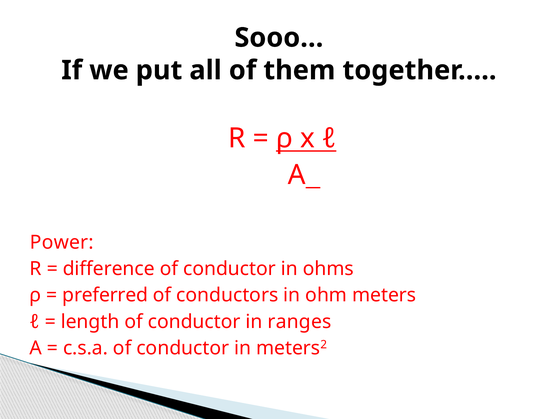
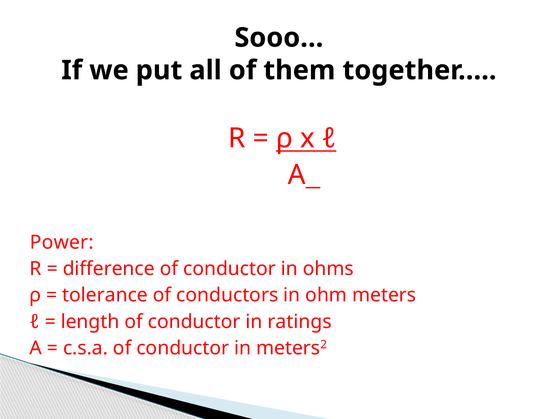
preferred: preferred -> tolerance (105, 295)
ranges: ranges -> ratings (300, 321)
